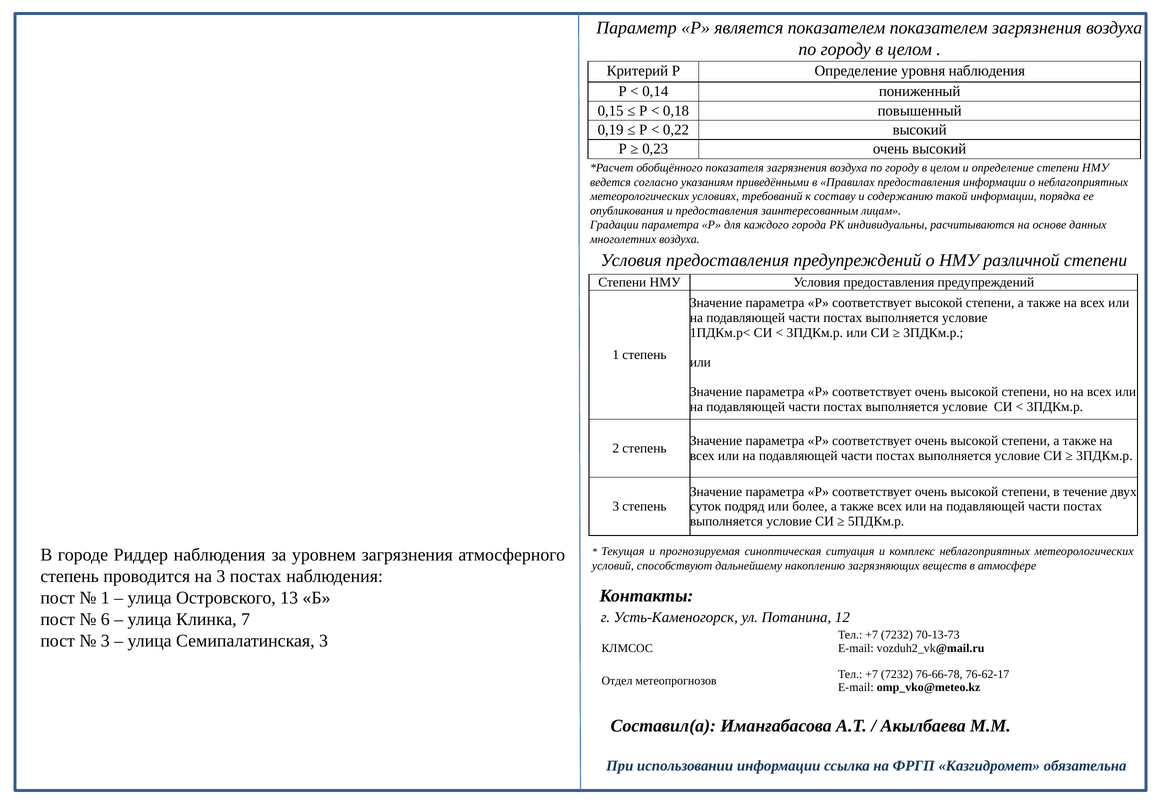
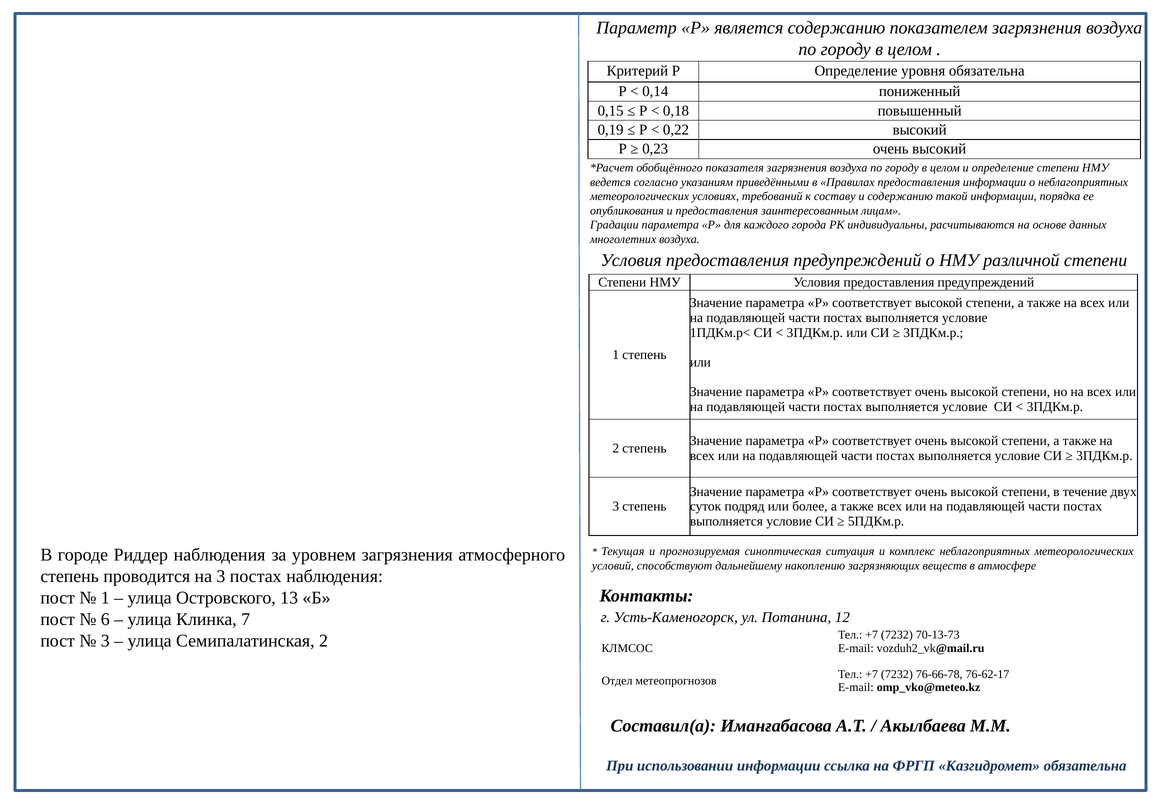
является показателем: показателем -> содержанию (836, 28)
уровня наблюдения: наблюдения -> обязательна (987, 71)
Семипалатинская 3: 3 -> 2 (324, 641)
